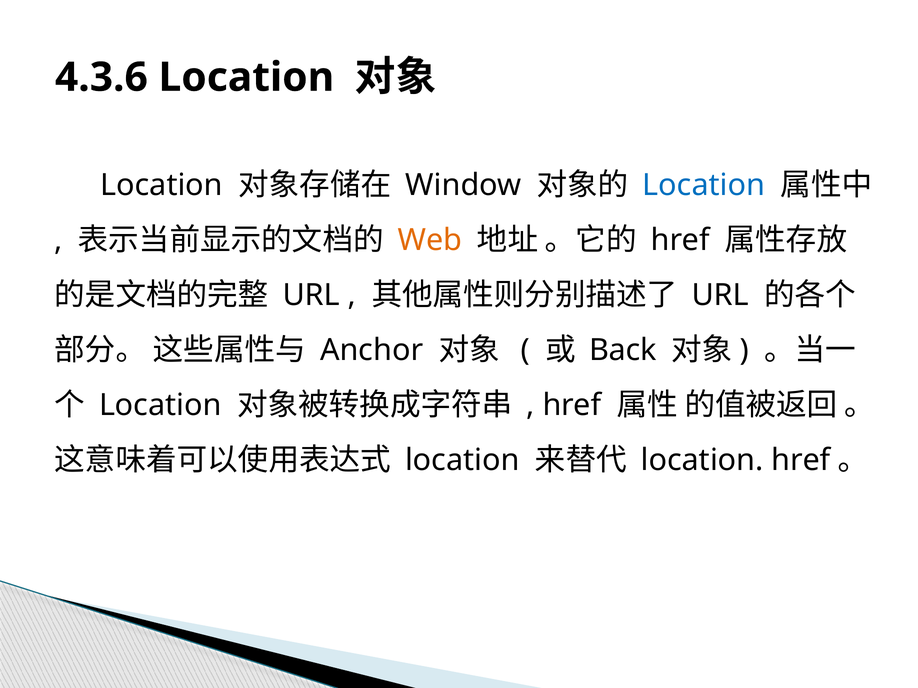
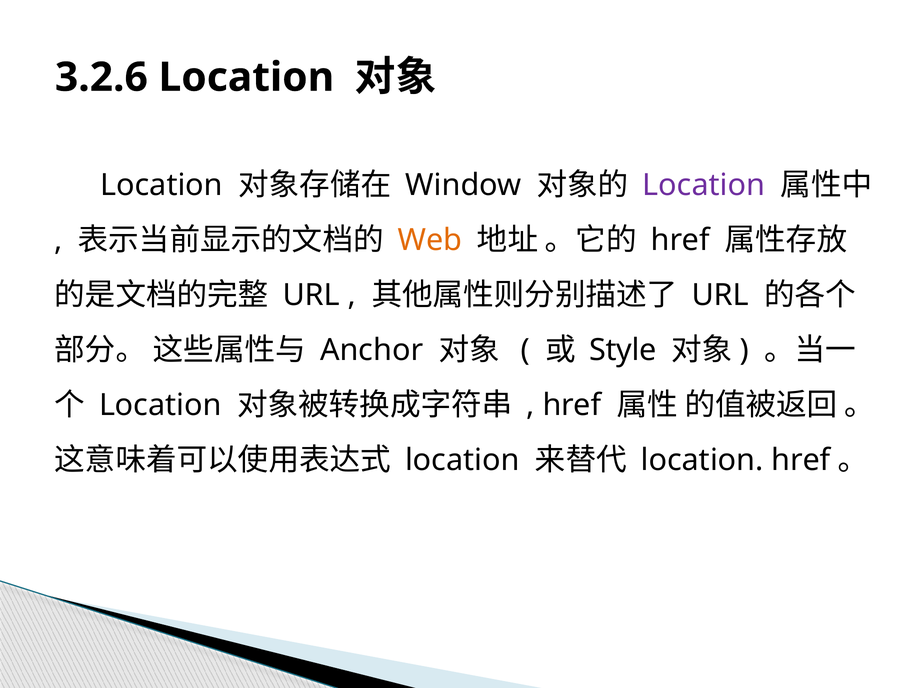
4.3.6: 4.3.6 -> 3.2.6 (101, 77)
Location colour: blue -> purple (704, 185)
Back: Back -> Style (623, 350)
